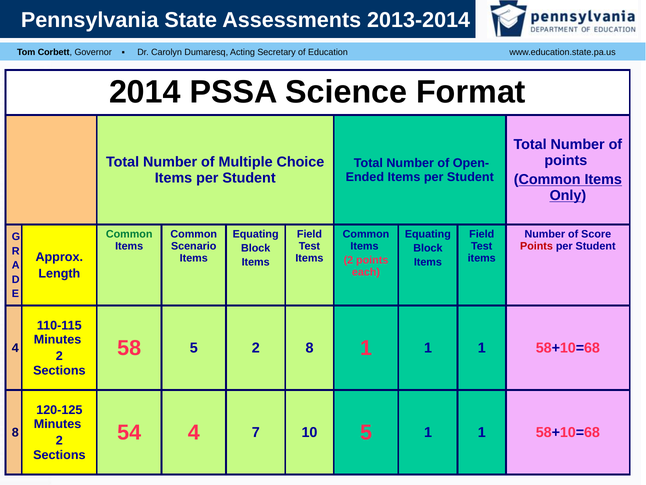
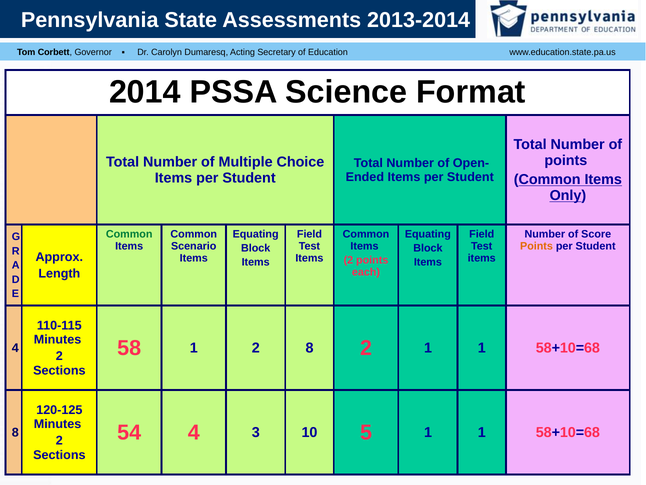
Points colour: red -> orange (536, 246)
58 5: 5 -> 1 (194, 348)
8 1: 1 -> 2 (366, 348)
7: 7 -> 3 (256, 432)
